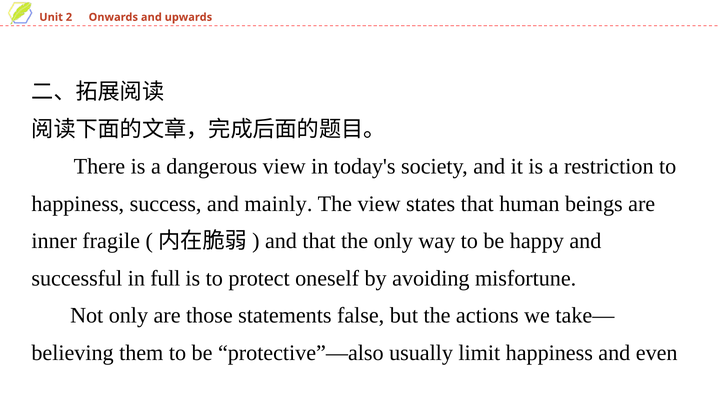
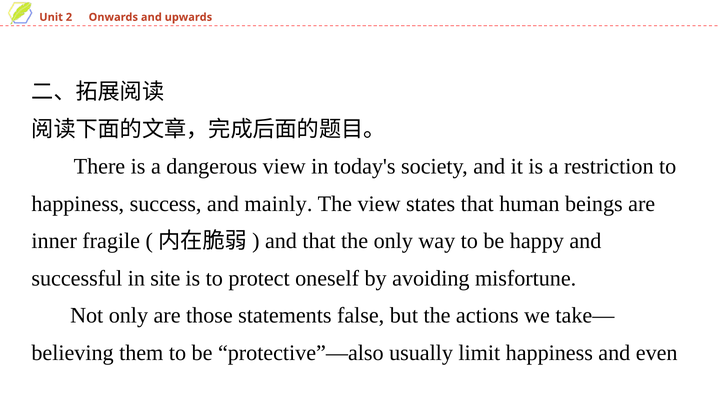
full: full -> site (165, 278)
